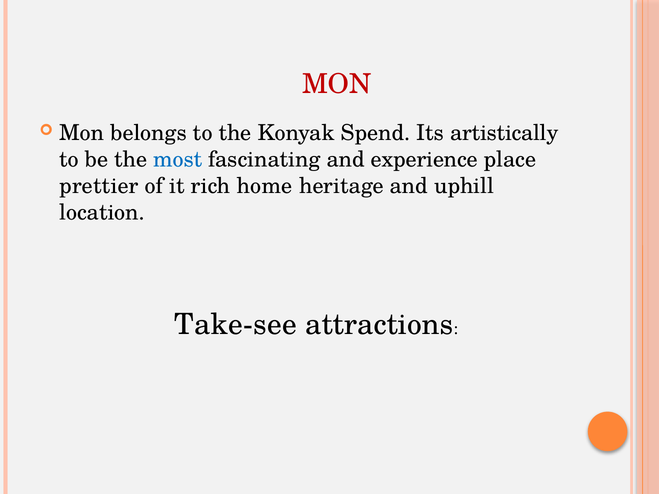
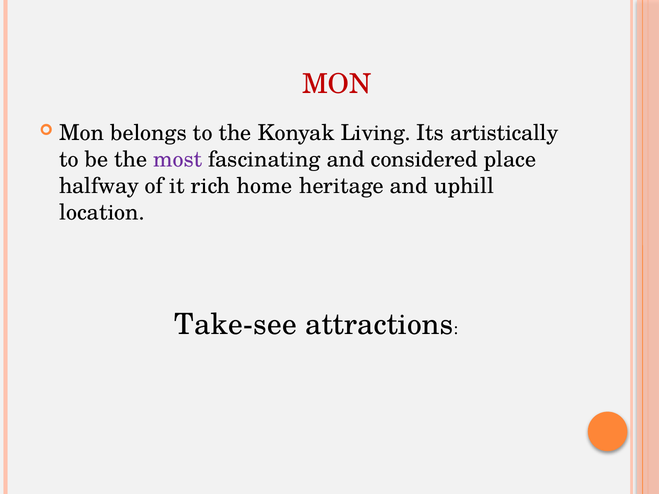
Spend: Spend -> Living (376, 133)
most colour: blue -> purple (178, 160)
experience: experience -> considered (424, 160)
prettier: prettier -> halfway (99, 186)
